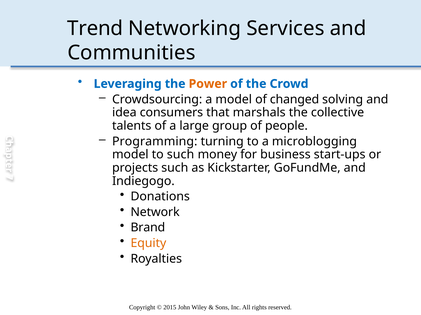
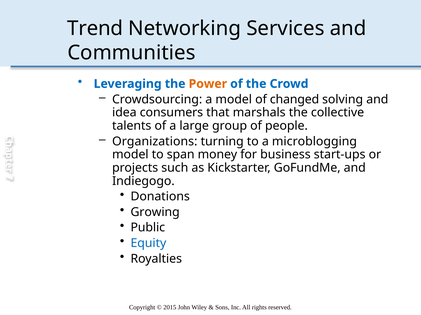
Programming: Programming -> Organizations (155, 142)
to such: such -> span (181, 155)
Network: Network -> Growing (155, 213)
Brand: Brand -> Public (148, 228)
Equity colour: orange -> blue (148, 244)
